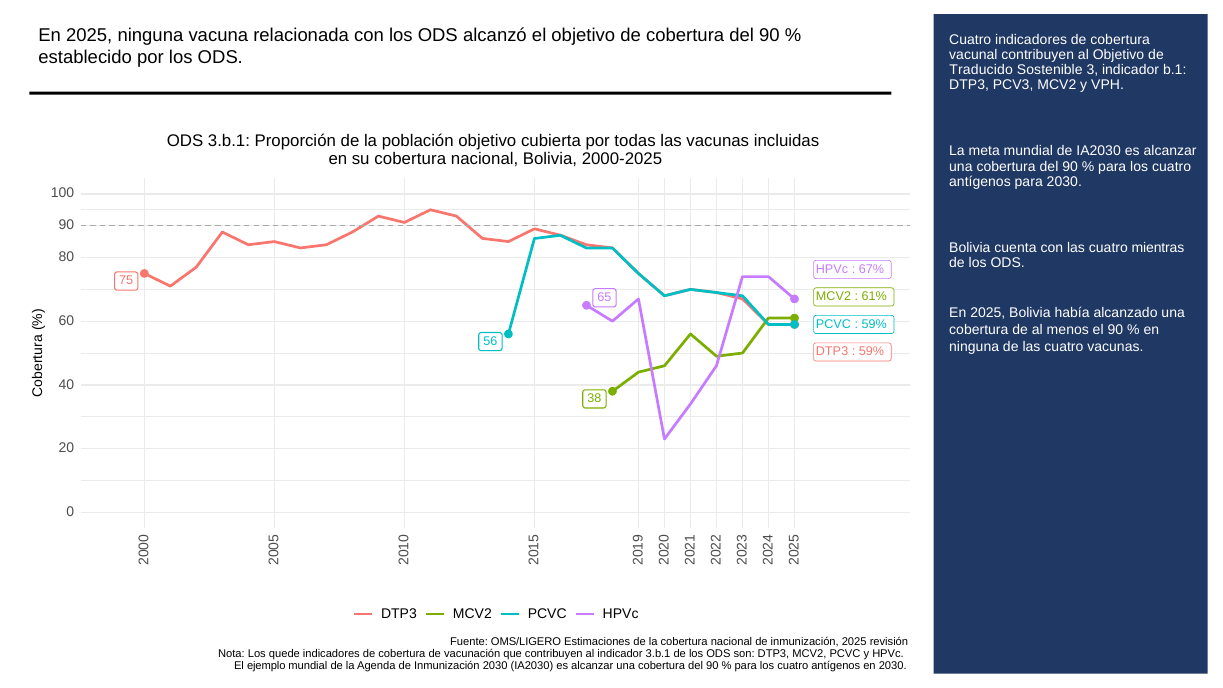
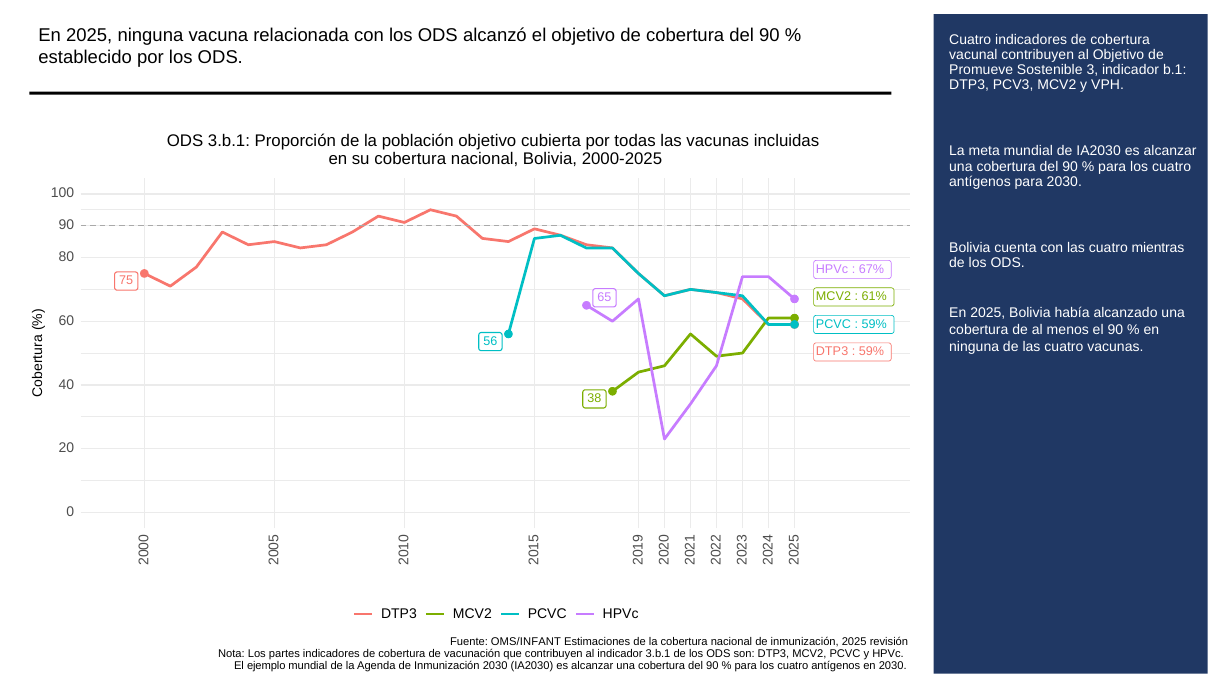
Traducido: Traducido -> Promueve (981, 70)
OMS/LIGERO: OMS/LIGERO -> OMS/INFANT (526, 642)
quede: quede -> partes (284, 654)
